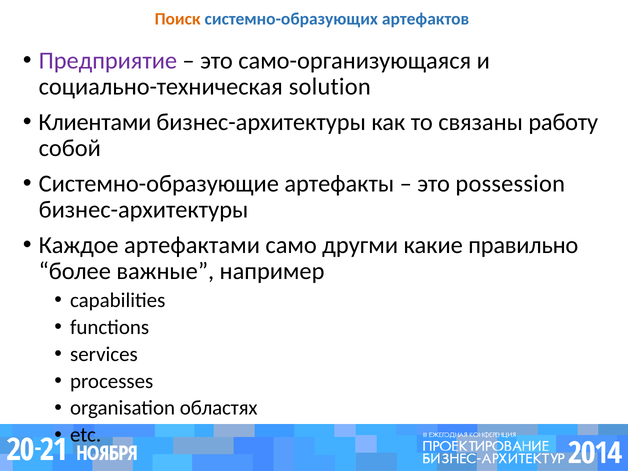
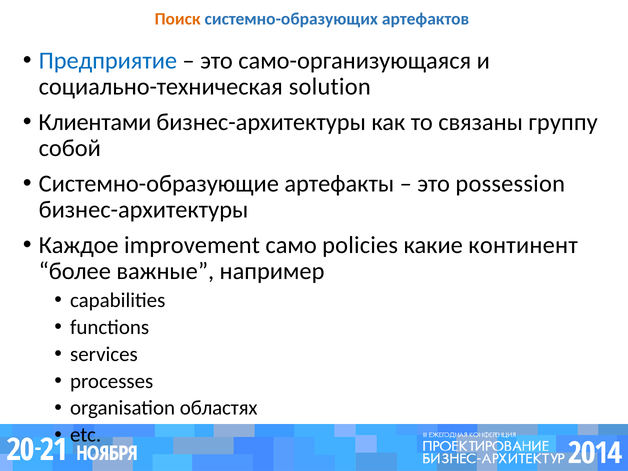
Предприятие colour: purple -> blue (108, 61)
работу: работу -> группу (563, 122)
артефактами: артефактами -> improvement (192, 245)
другми: другми -> policies (360, 245)
правильно: правильно -> континент (523, 245)
